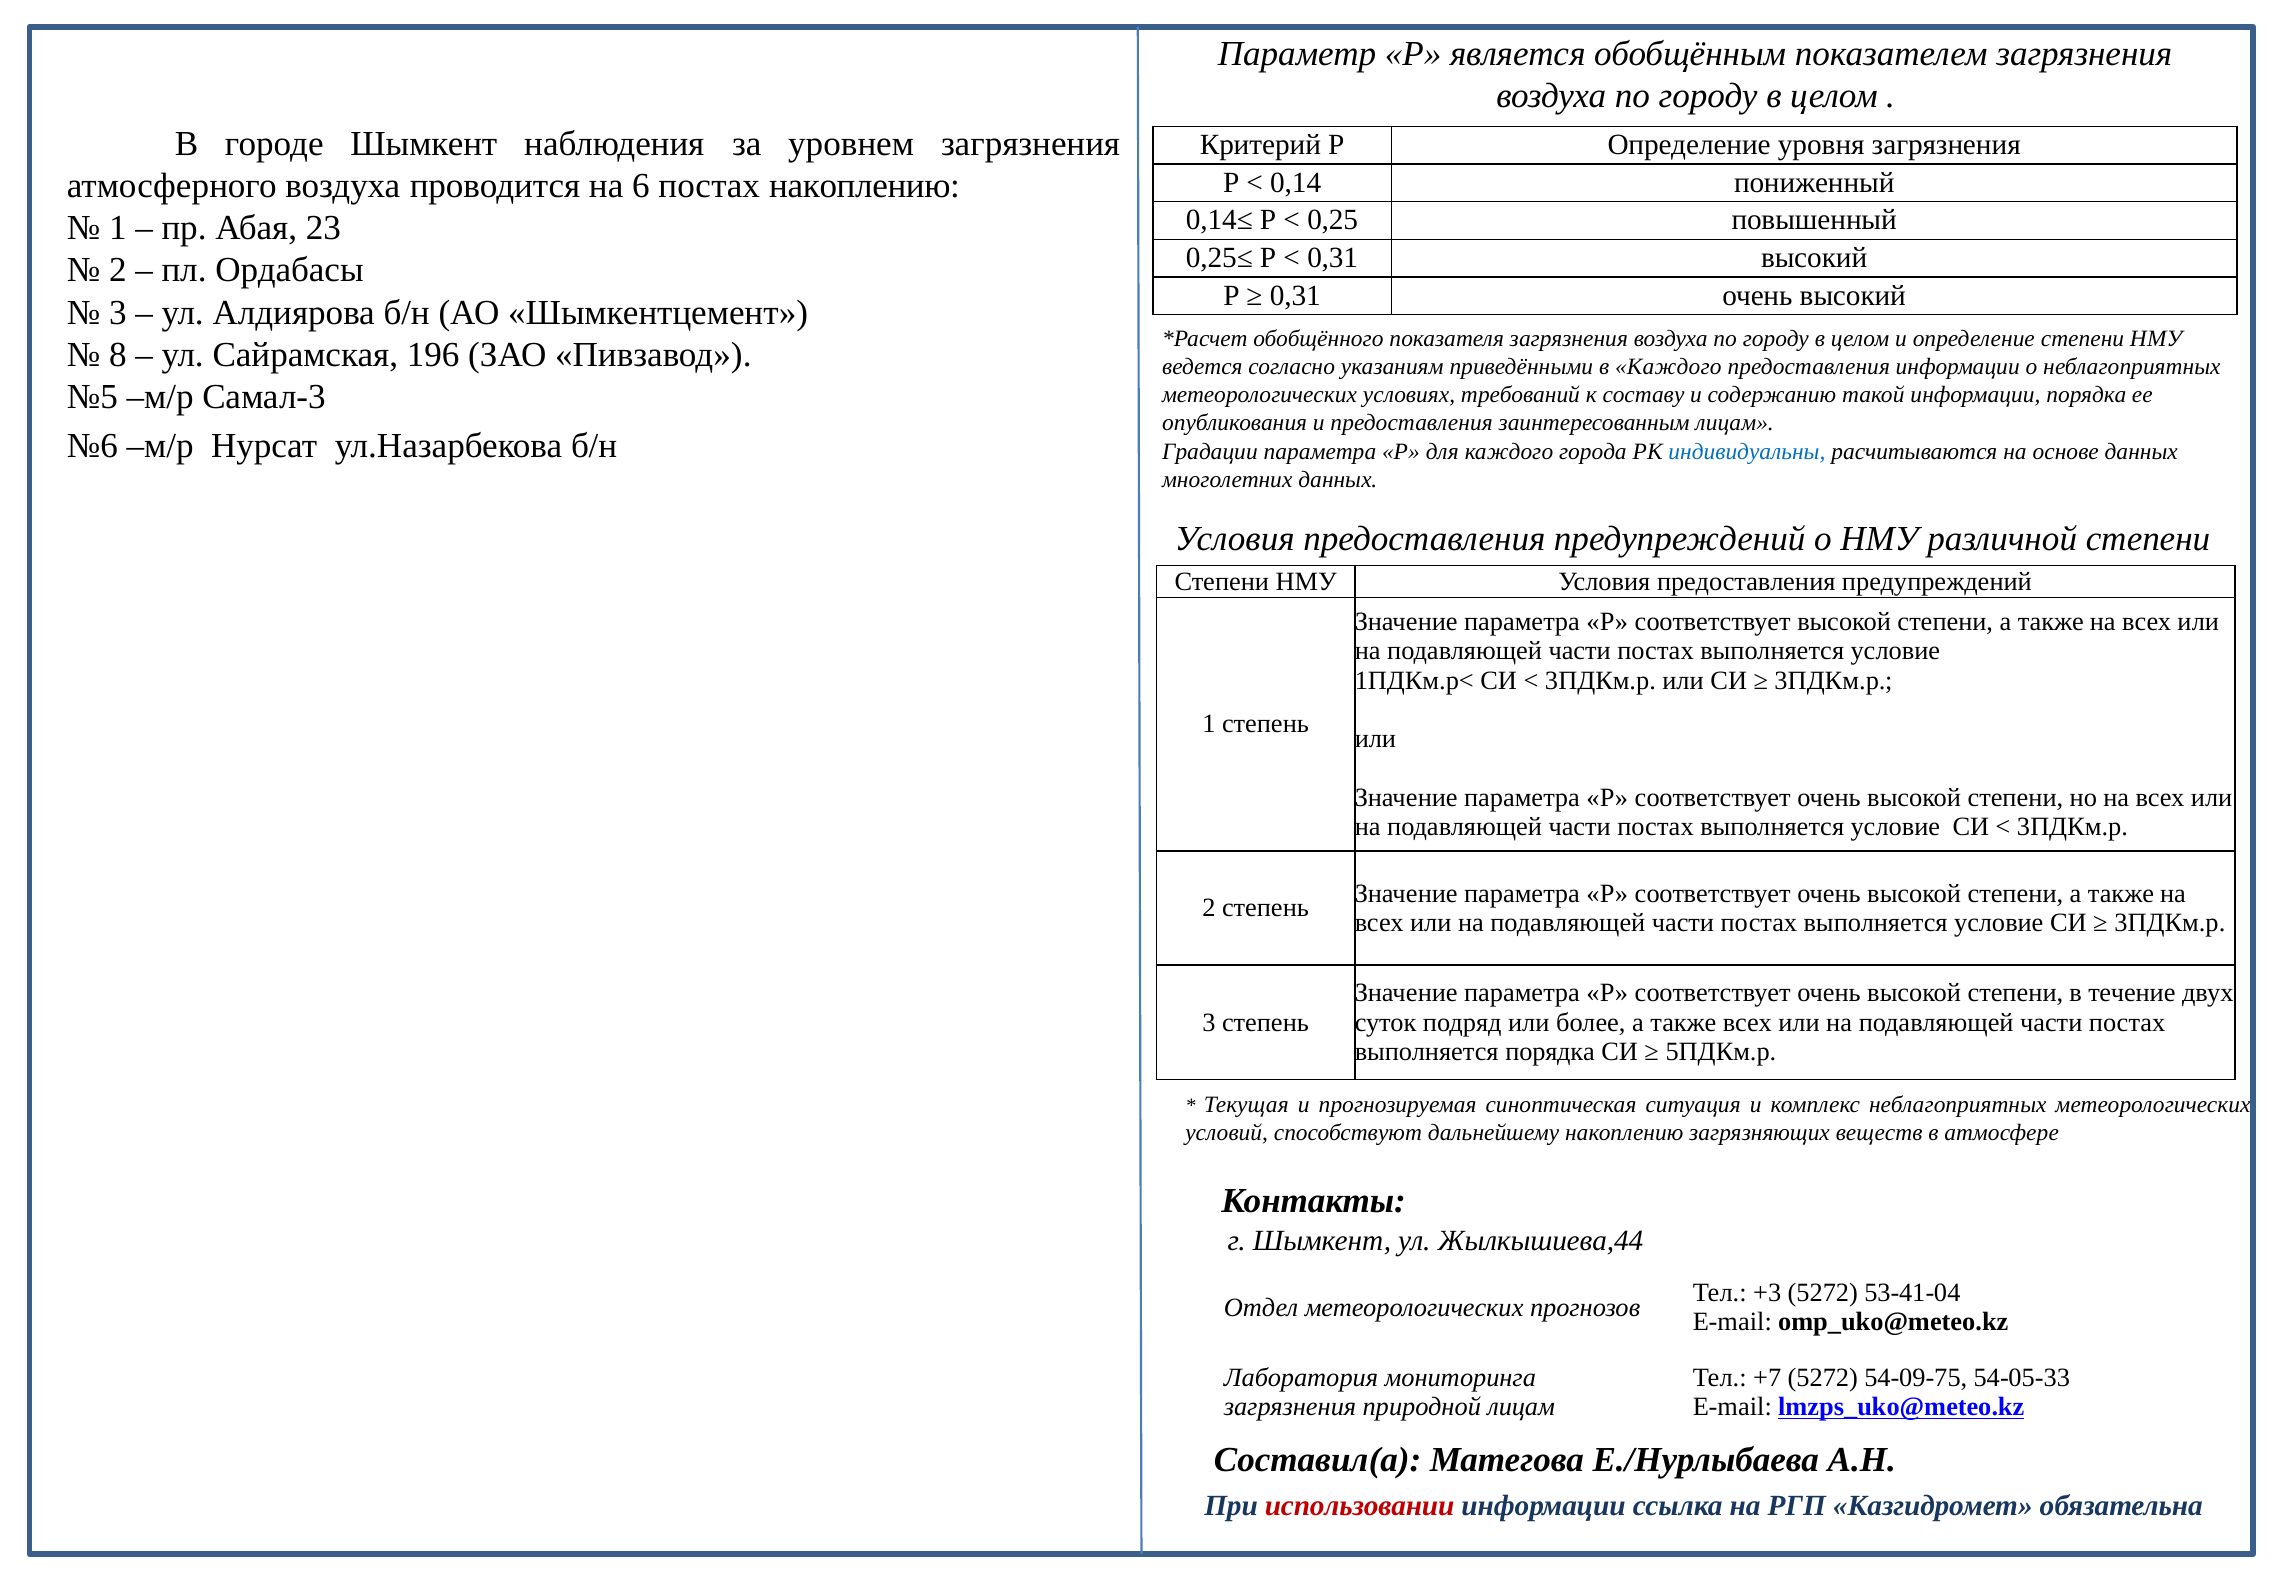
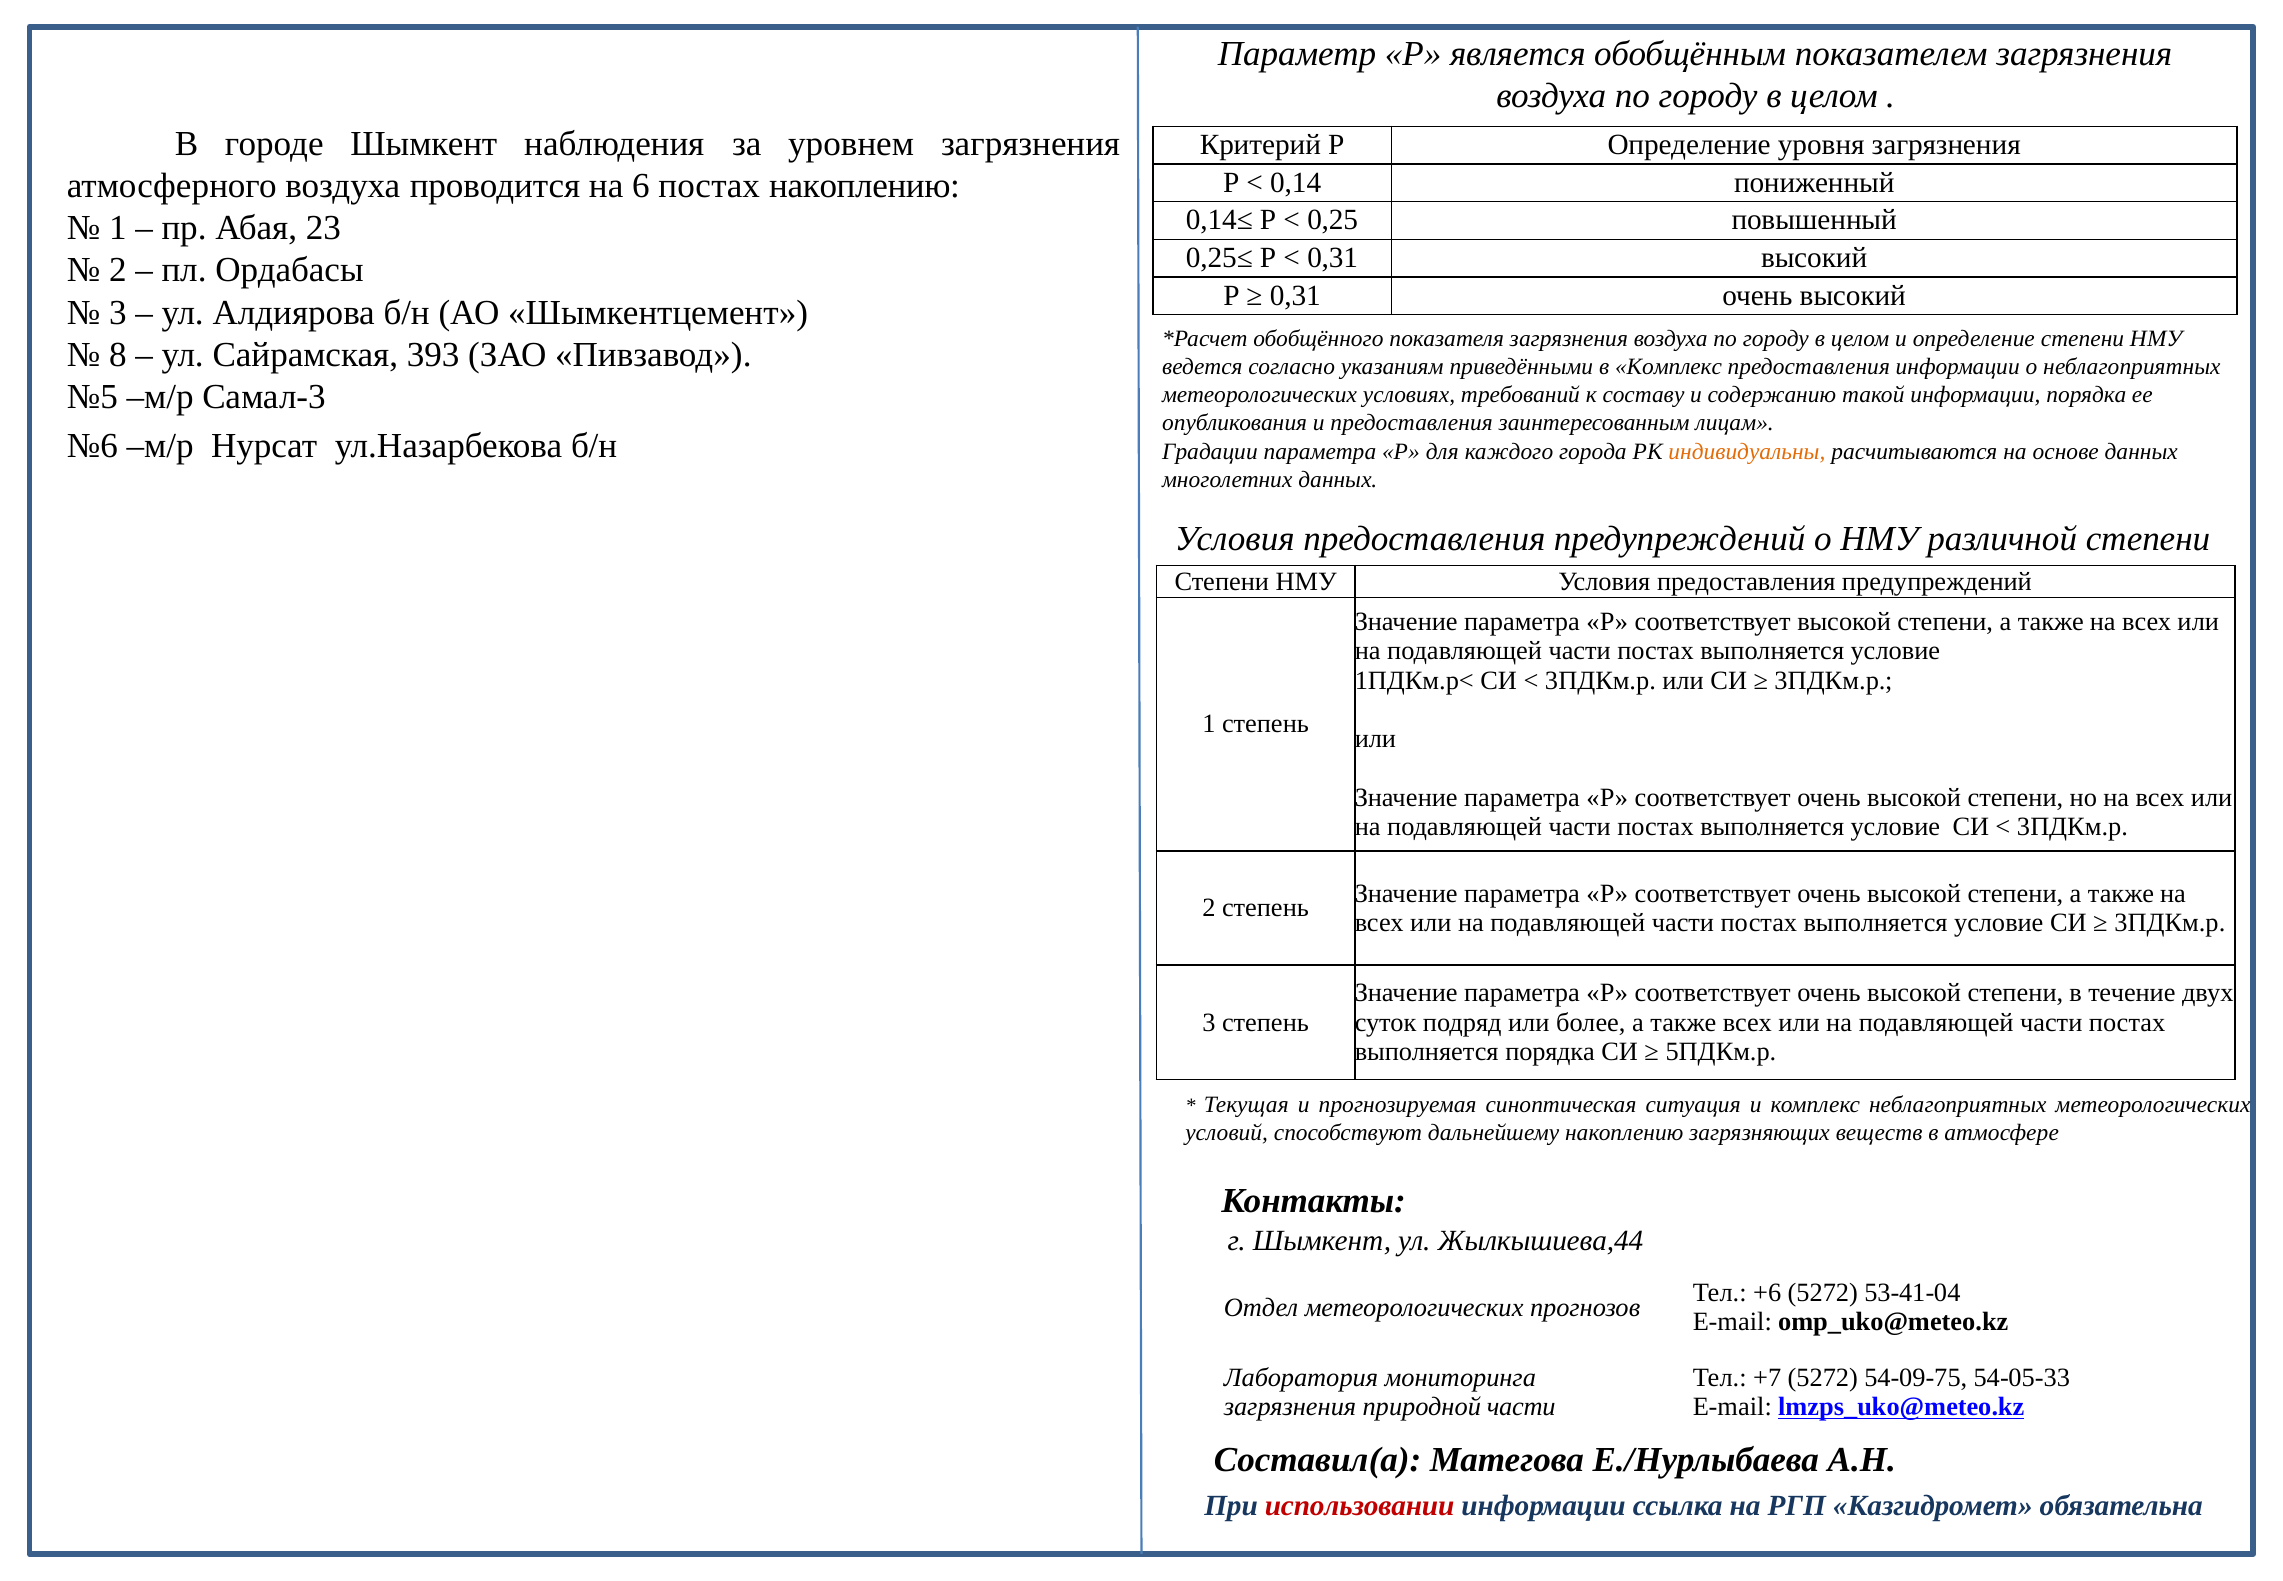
196: 196 -> 393 (433, 354)
в Каждого: Каждого -> Комплекс (1669, 367)
индивидуальны colour: blue -> orange (1747, 451)
+3: +3 -> +6 (1767, 1293)
природной лицам: лицам -> части (1521, 1406)
